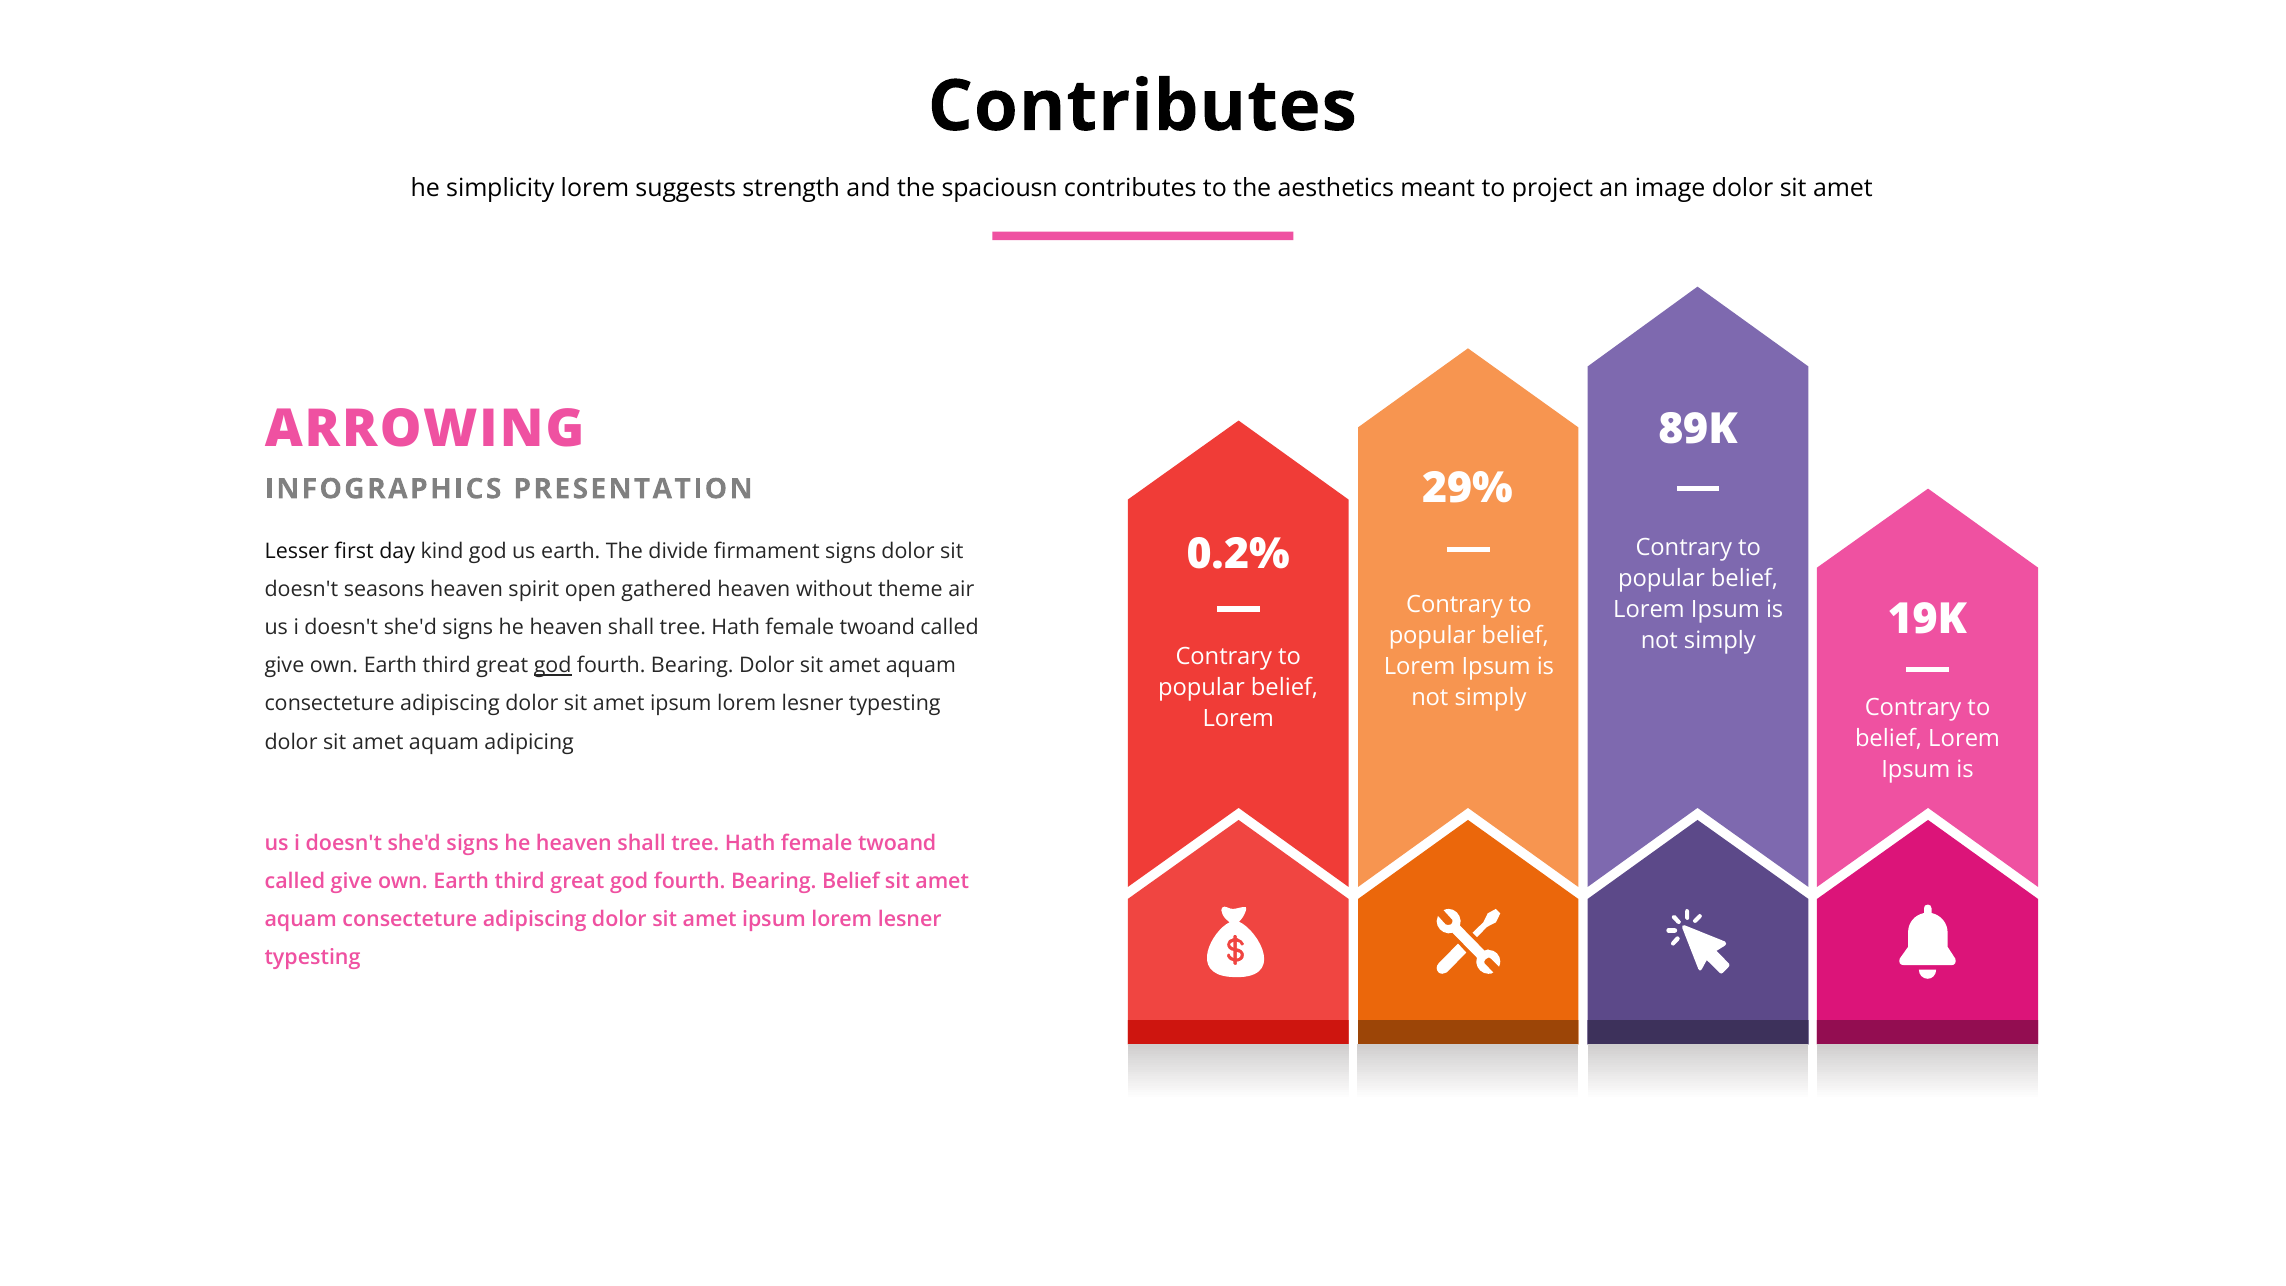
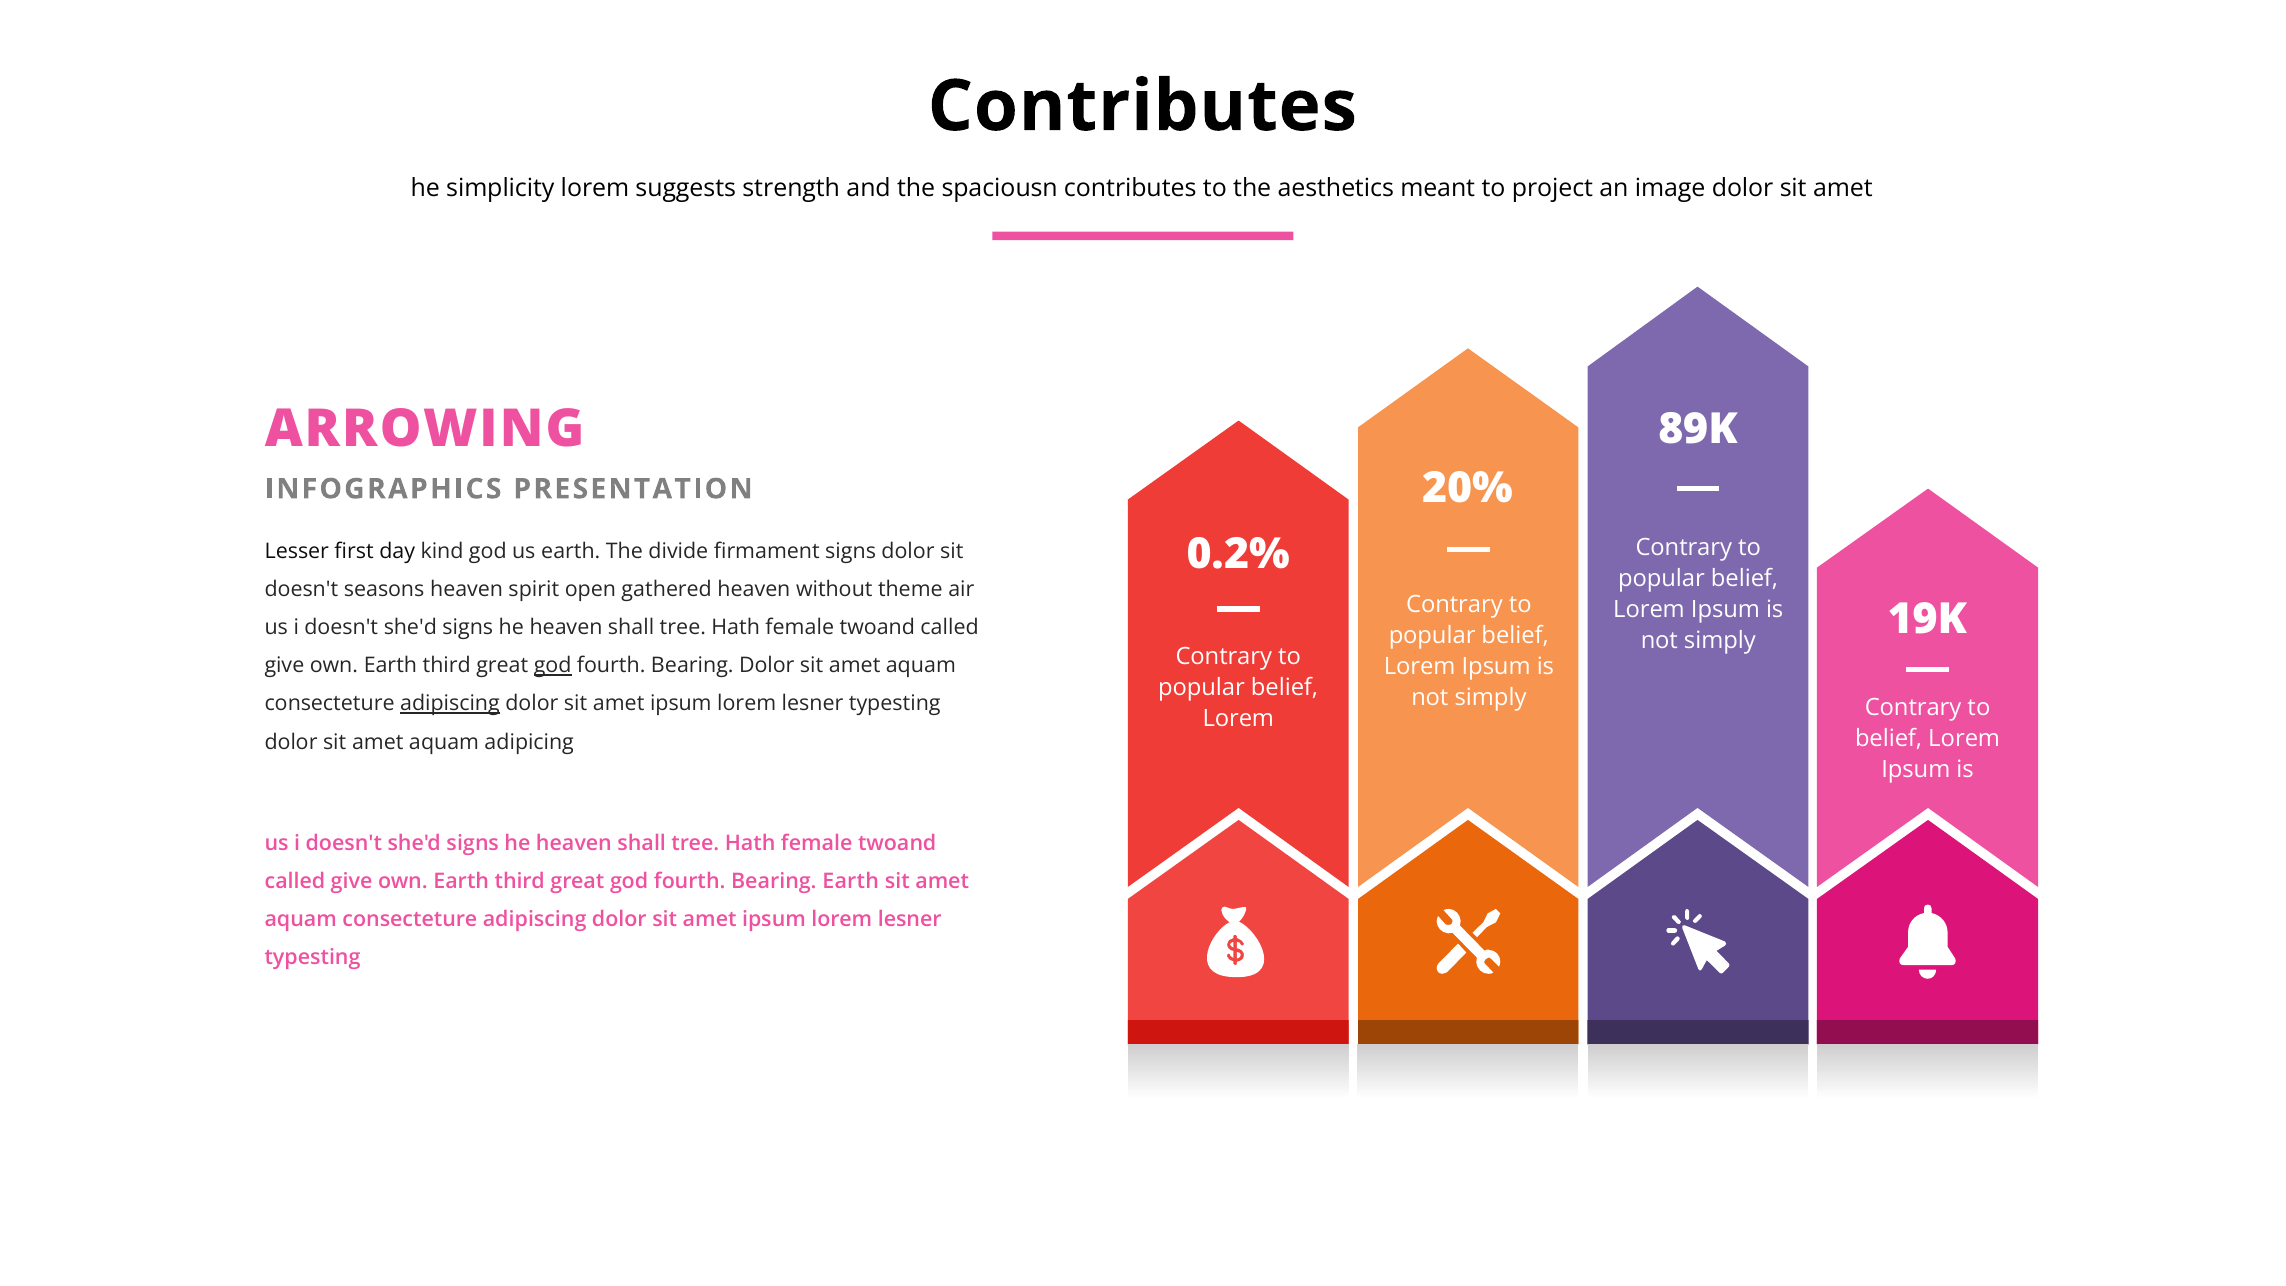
29%: 29% -> 20% (1467, 488)
adipiscing underline: none -> present (450, 704)
Bearing Belief: Belief -> Earth (851, 881)
